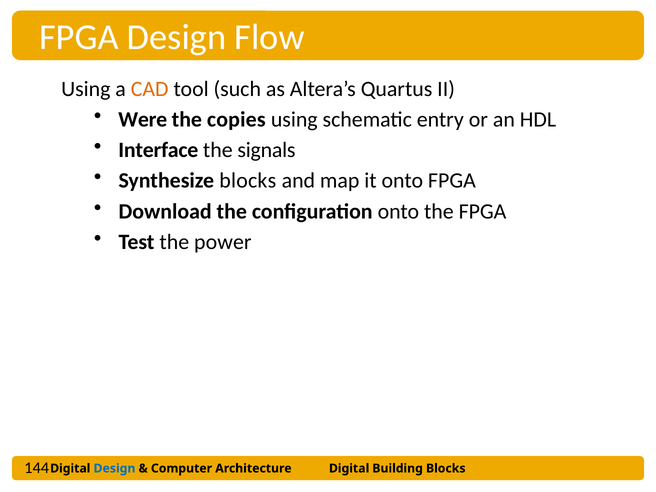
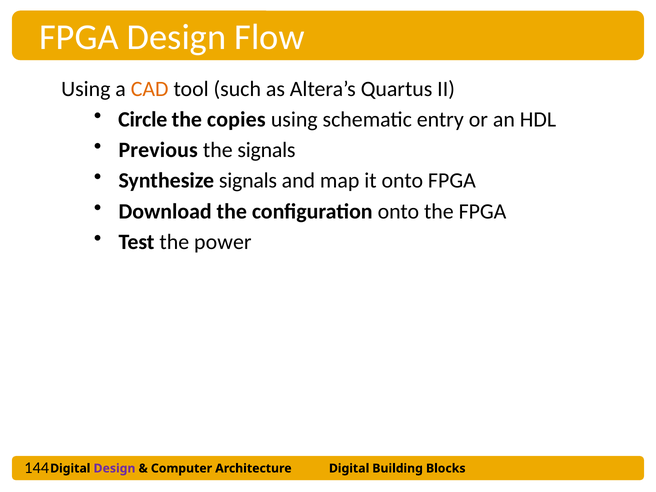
Were: Were -> Circle (143, 120)
Interface: Interface -> Previous (158, 150)
Synthesize blocks: blocks -> signals (248, 181)
Design colour: blue -> purple (114, 468)
